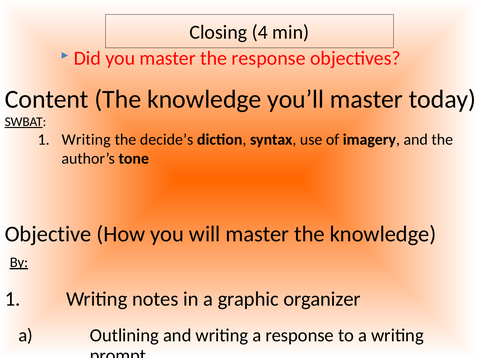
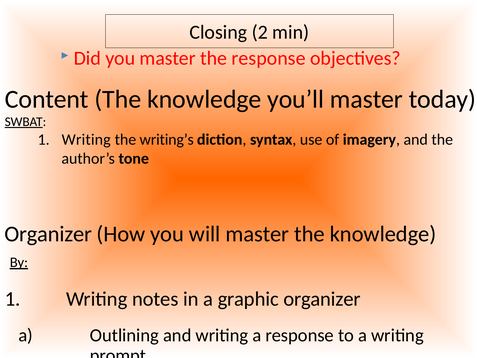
4: 4 -> 2 (260, 32)
decide’s: decide’s -> writing’s (167, 139)
Objective: Objective -> Organizer (48, 234)
